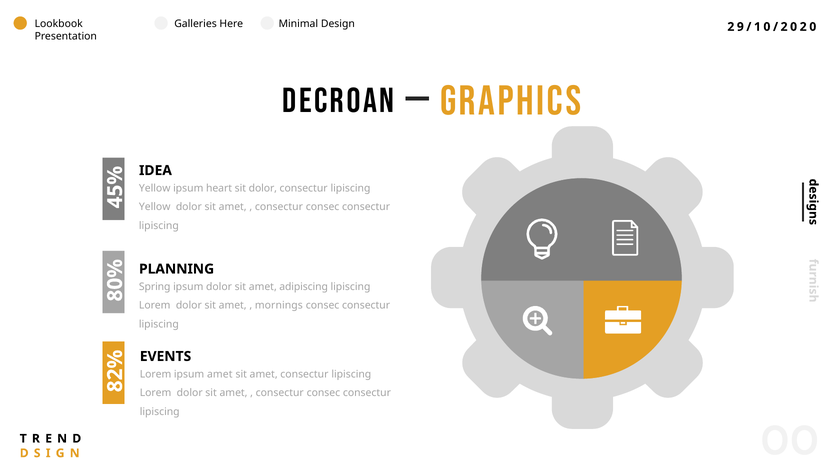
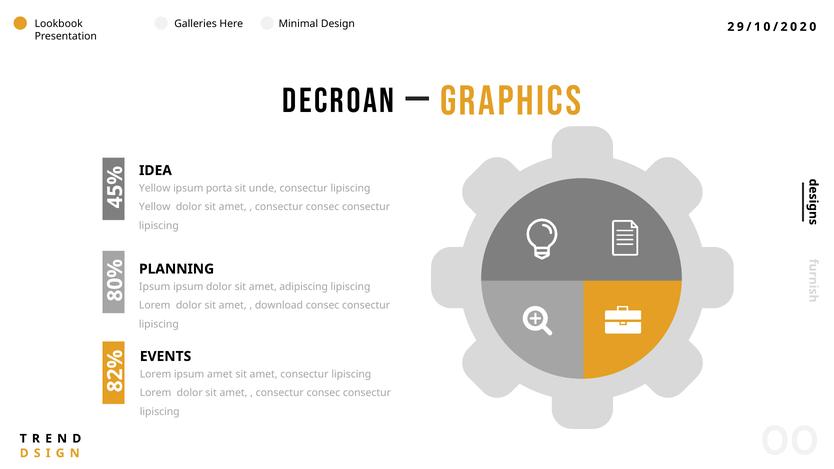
heart: heart -> porta (219, 188)
sit dolor: dolor -> unde (263, 188)
Spring: Spring -> Ipsum (155, 287)
mornings: mornings -> download (279, 306)
